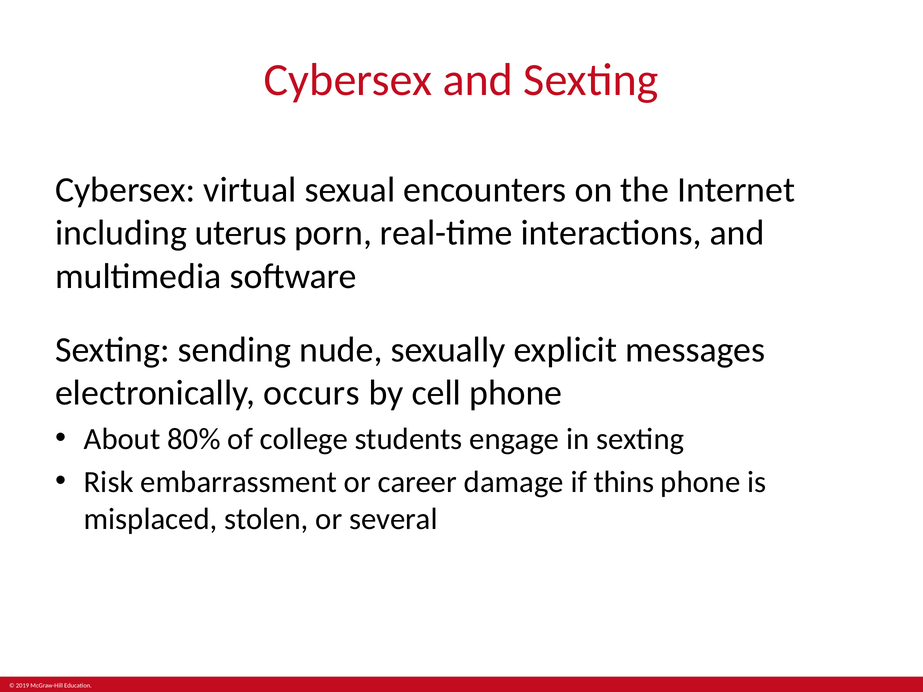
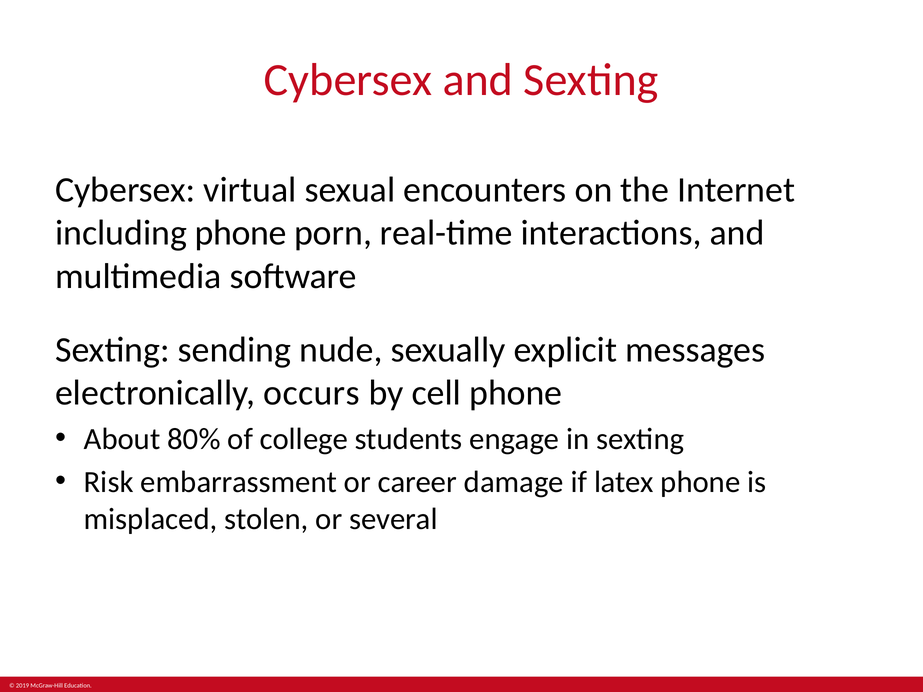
including uterus: uterus -> phone (241, 233)
thins: thins -> latex (624, 482)
